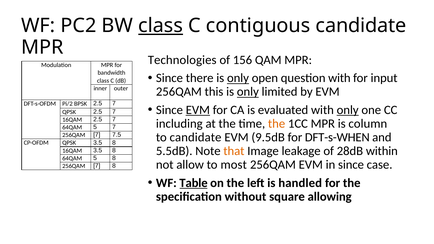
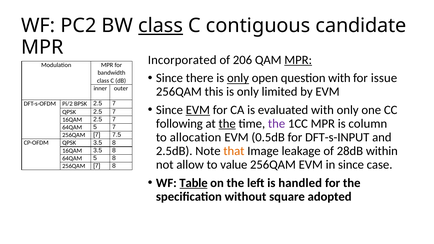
Technologies: Technologies -> Incorporated (182, 60)
156: 156 -> 206 (243, 60)
MPR underline: none -> present (298, 60)
input: input -> issue (384, 78)
only underline: present -> none (248, 92)
only underline: present -> none (348, 110)
including: including -> following (179, 124)
the underline: none -> present (227, 124)
the colour: orange -> purple (277, 124)
to candidate: candidate -> allocation (196, 137)
9.5dB: 9.5dB -> 0.5dB (268, 137)
DFT-s-WHEN: DFT-s-WHEN -> DFT-s-INPUT (337, 137)
5.5dB: 5.5dB -> 2.5dB (174, 151)
most: most -> value (234, 165)
allowing: allowing -> adopted (330, 197)
